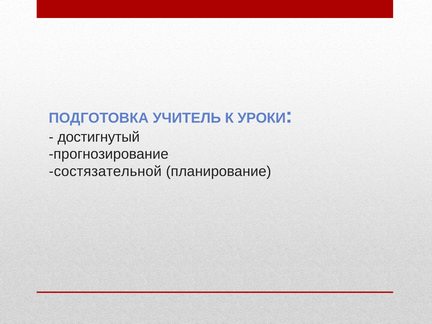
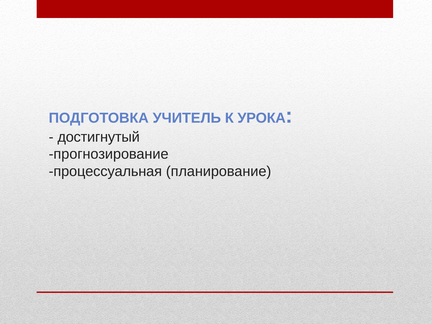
УРОКИ: УРОКИ -> УРОКА (262, 118)
состязательной: состязательной -> процессуальная (105, 172)
